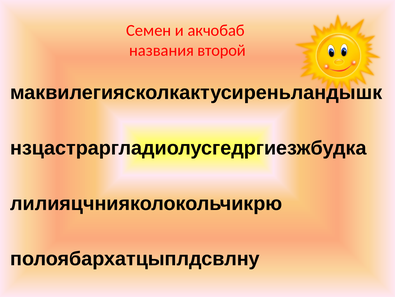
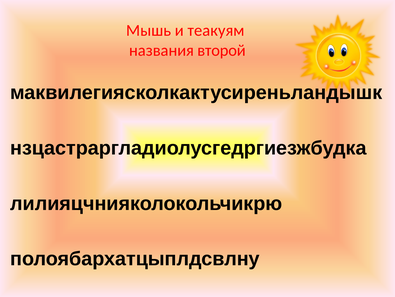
Семен: Семен -> Мышь (149, 30)
акчобаб: акчобаб -> теакуям (216, 30)
